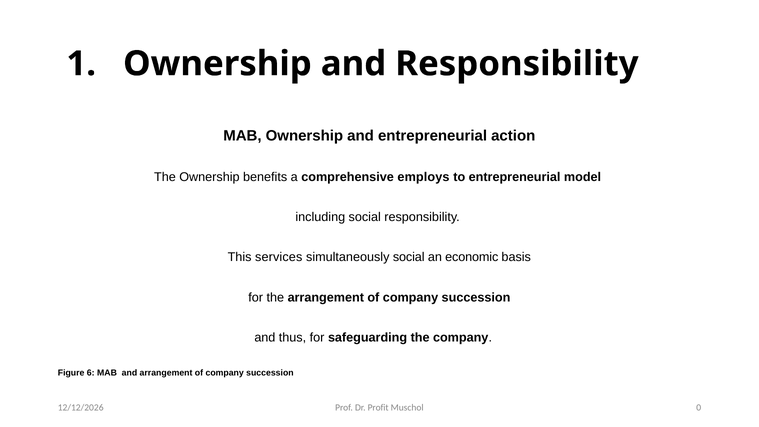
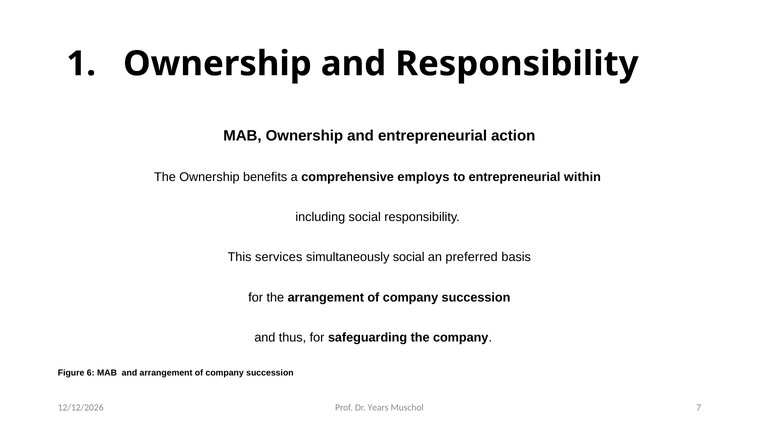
model: model -> within (582, 177)
economic: economic -> preferred (472, 257)
Profit: Profit -> Years (378, 408)
0: 0 -> 7 (699, 408)
